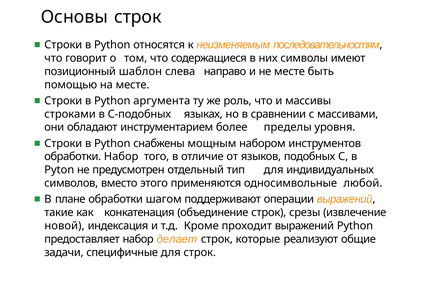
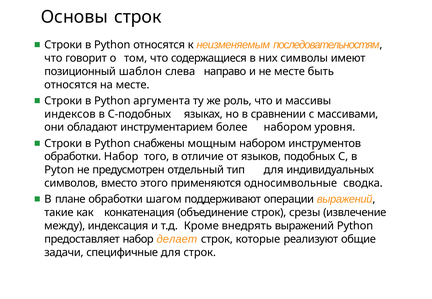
помощью: помощью -> относятся (71, 85)
строками: строками -> индексов (70, 114)
более пределы: пределы -> набором (288, 127)
любой: любой -> сводка (363, 183)
новой: новой -> между (65, 226)
проходит: проходит -> внедрять (247, 226)
